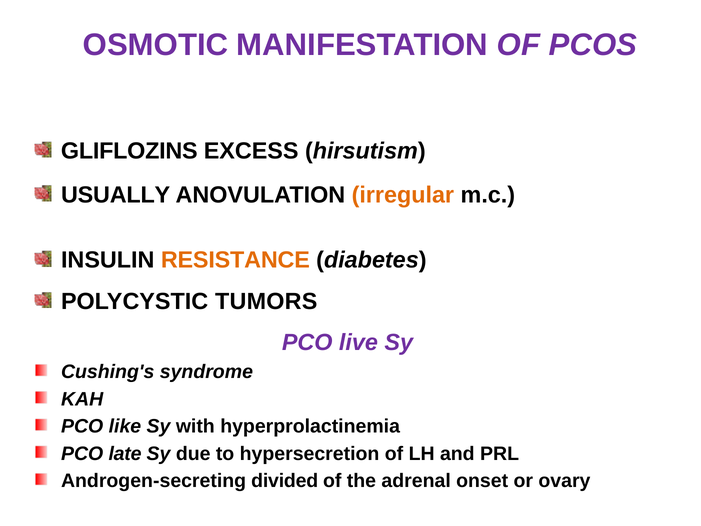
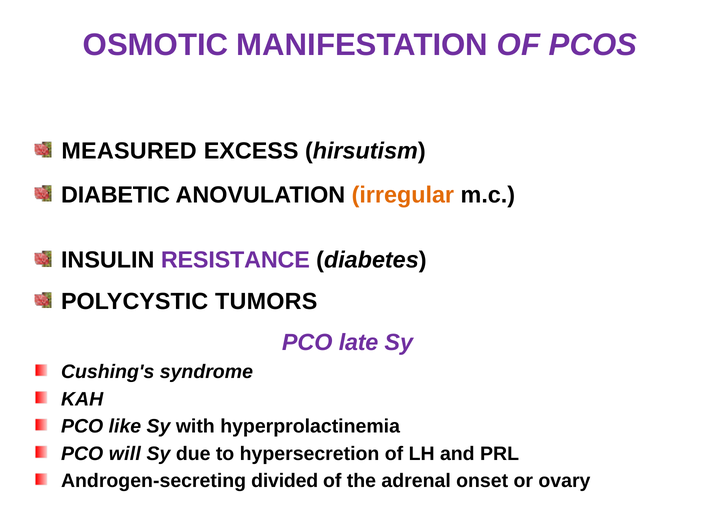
GLIFLOZINS: GLIFLOZINS -> MEASURED (129, 151)
USUALLY: USUALLY -> DIABETIC (116, 195)
RESISTANCE colour: orange -> purple (235, 260)
live: live -> late (359, 342)
late: late -> will (125, 453)
